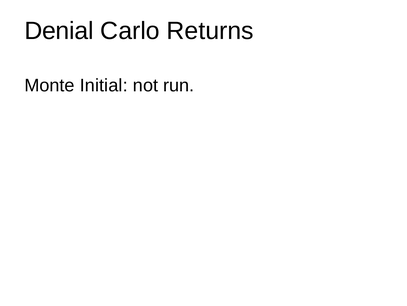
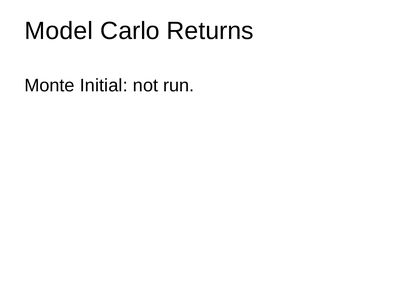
Denial: Denial -> Model (59, 31)
